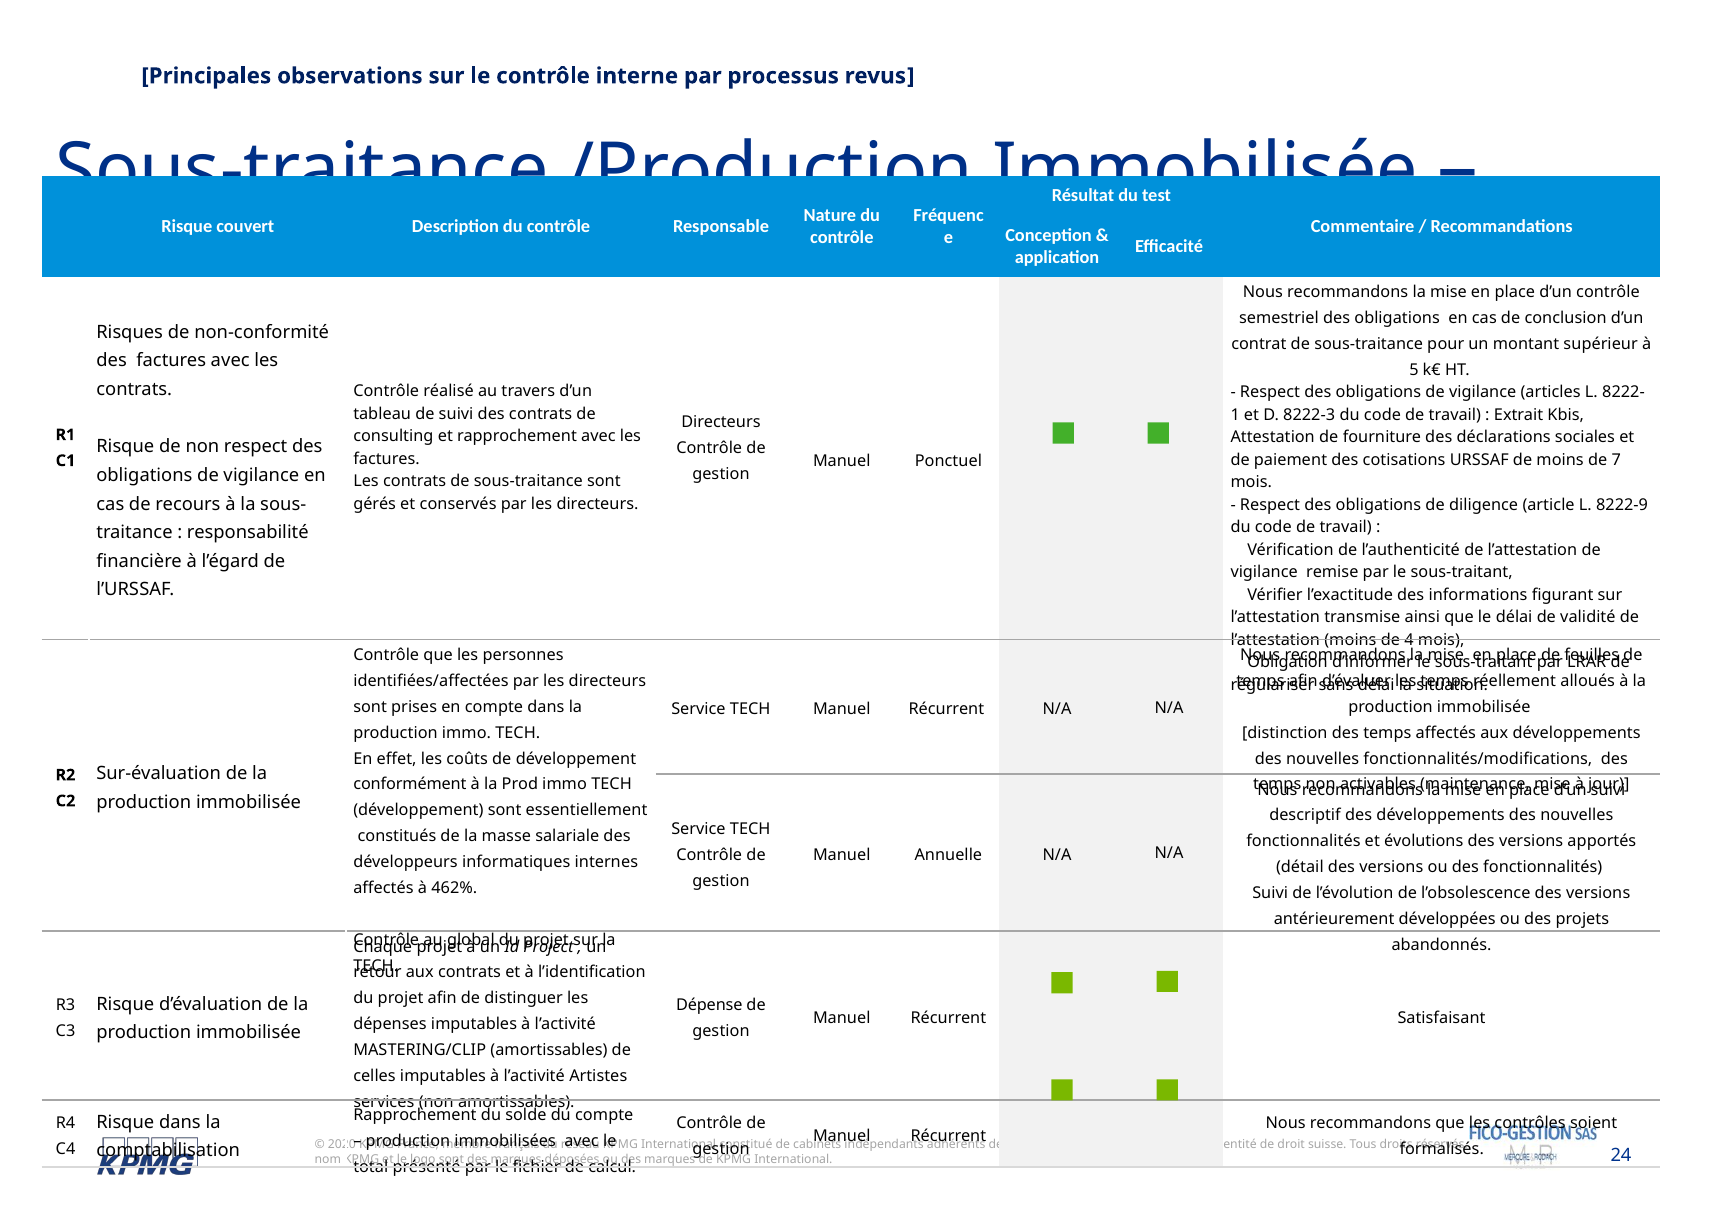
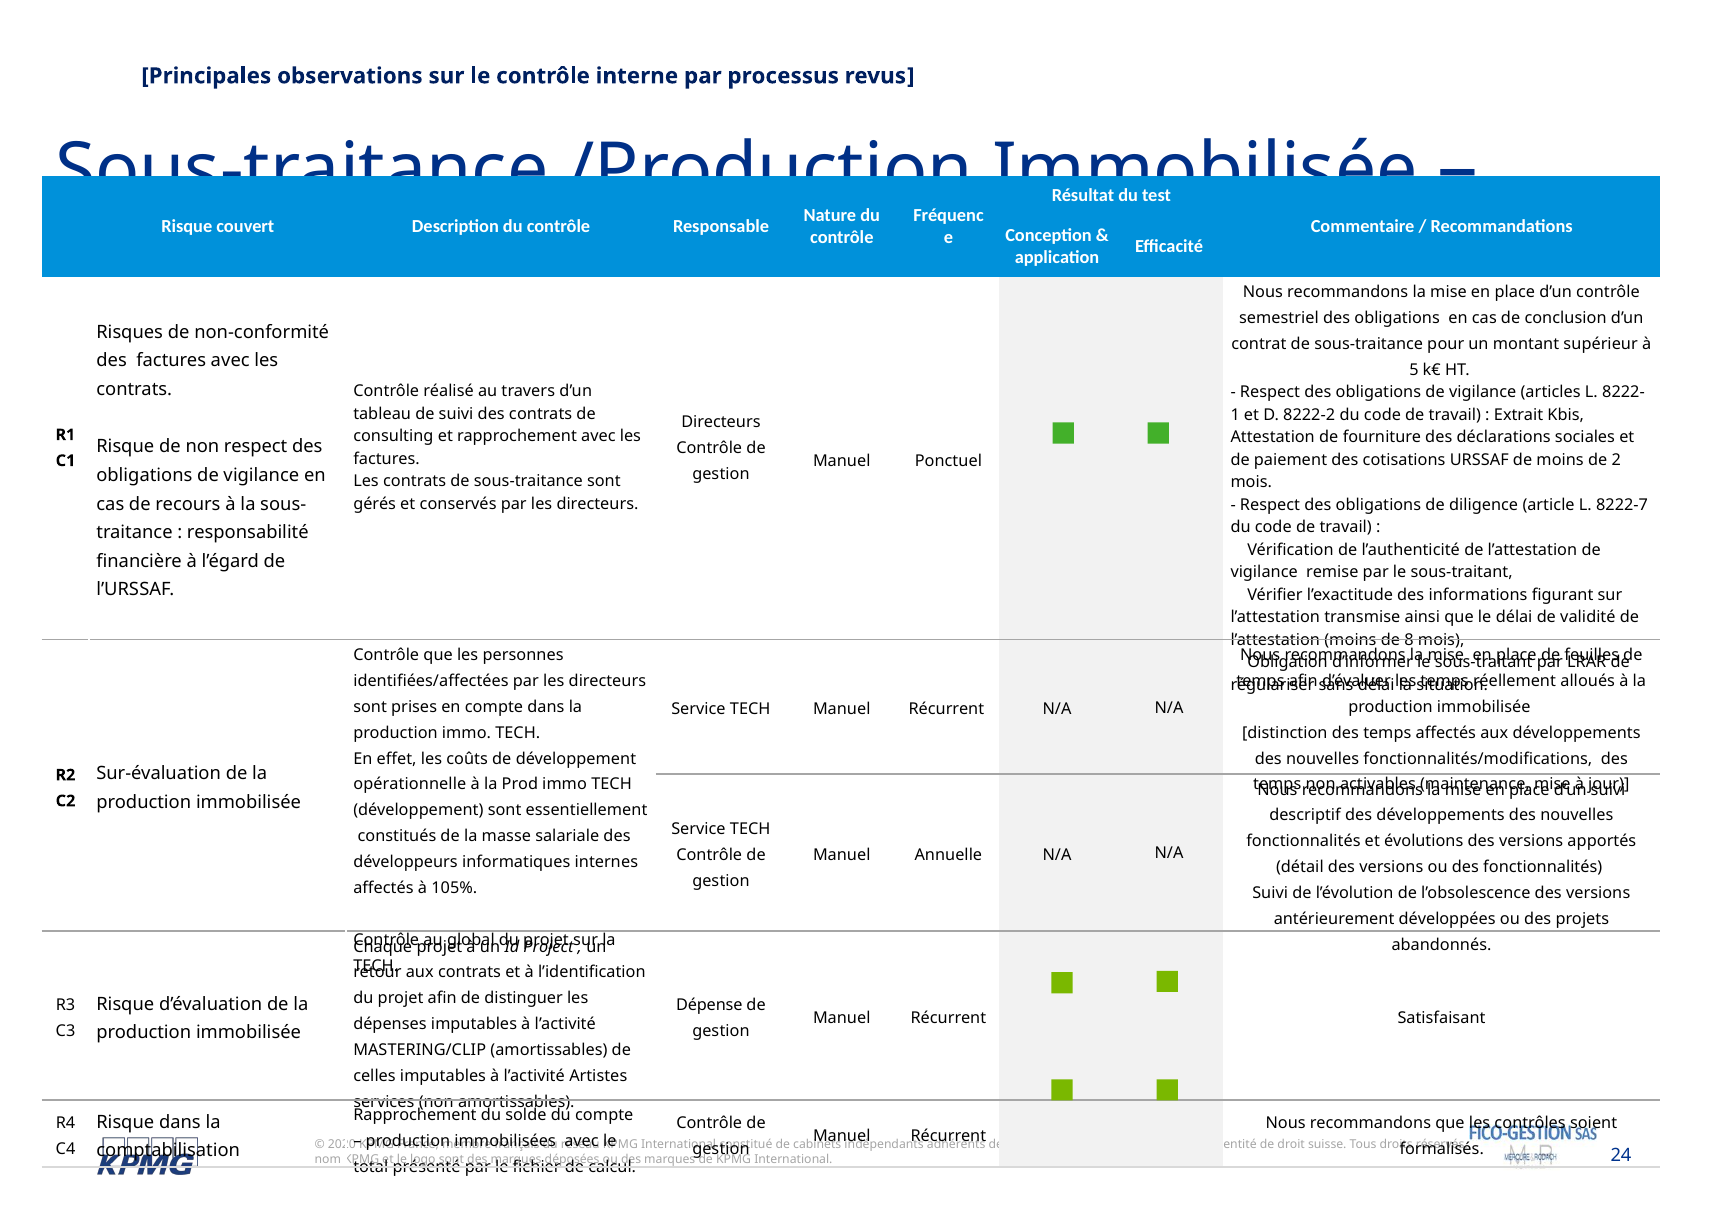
8222-3: 8222-3 -> 8222-2 (1309, 415)
7: 7 -> 2 (1616, 460)
8222-9: 8222-9 -> 8222-7 (1622, 505)
4: 4 -> 8 (1409, 640)
conformément: conformément -> opérationnelle (410, 784)
462%: 462% -> 105% (454, 888)
